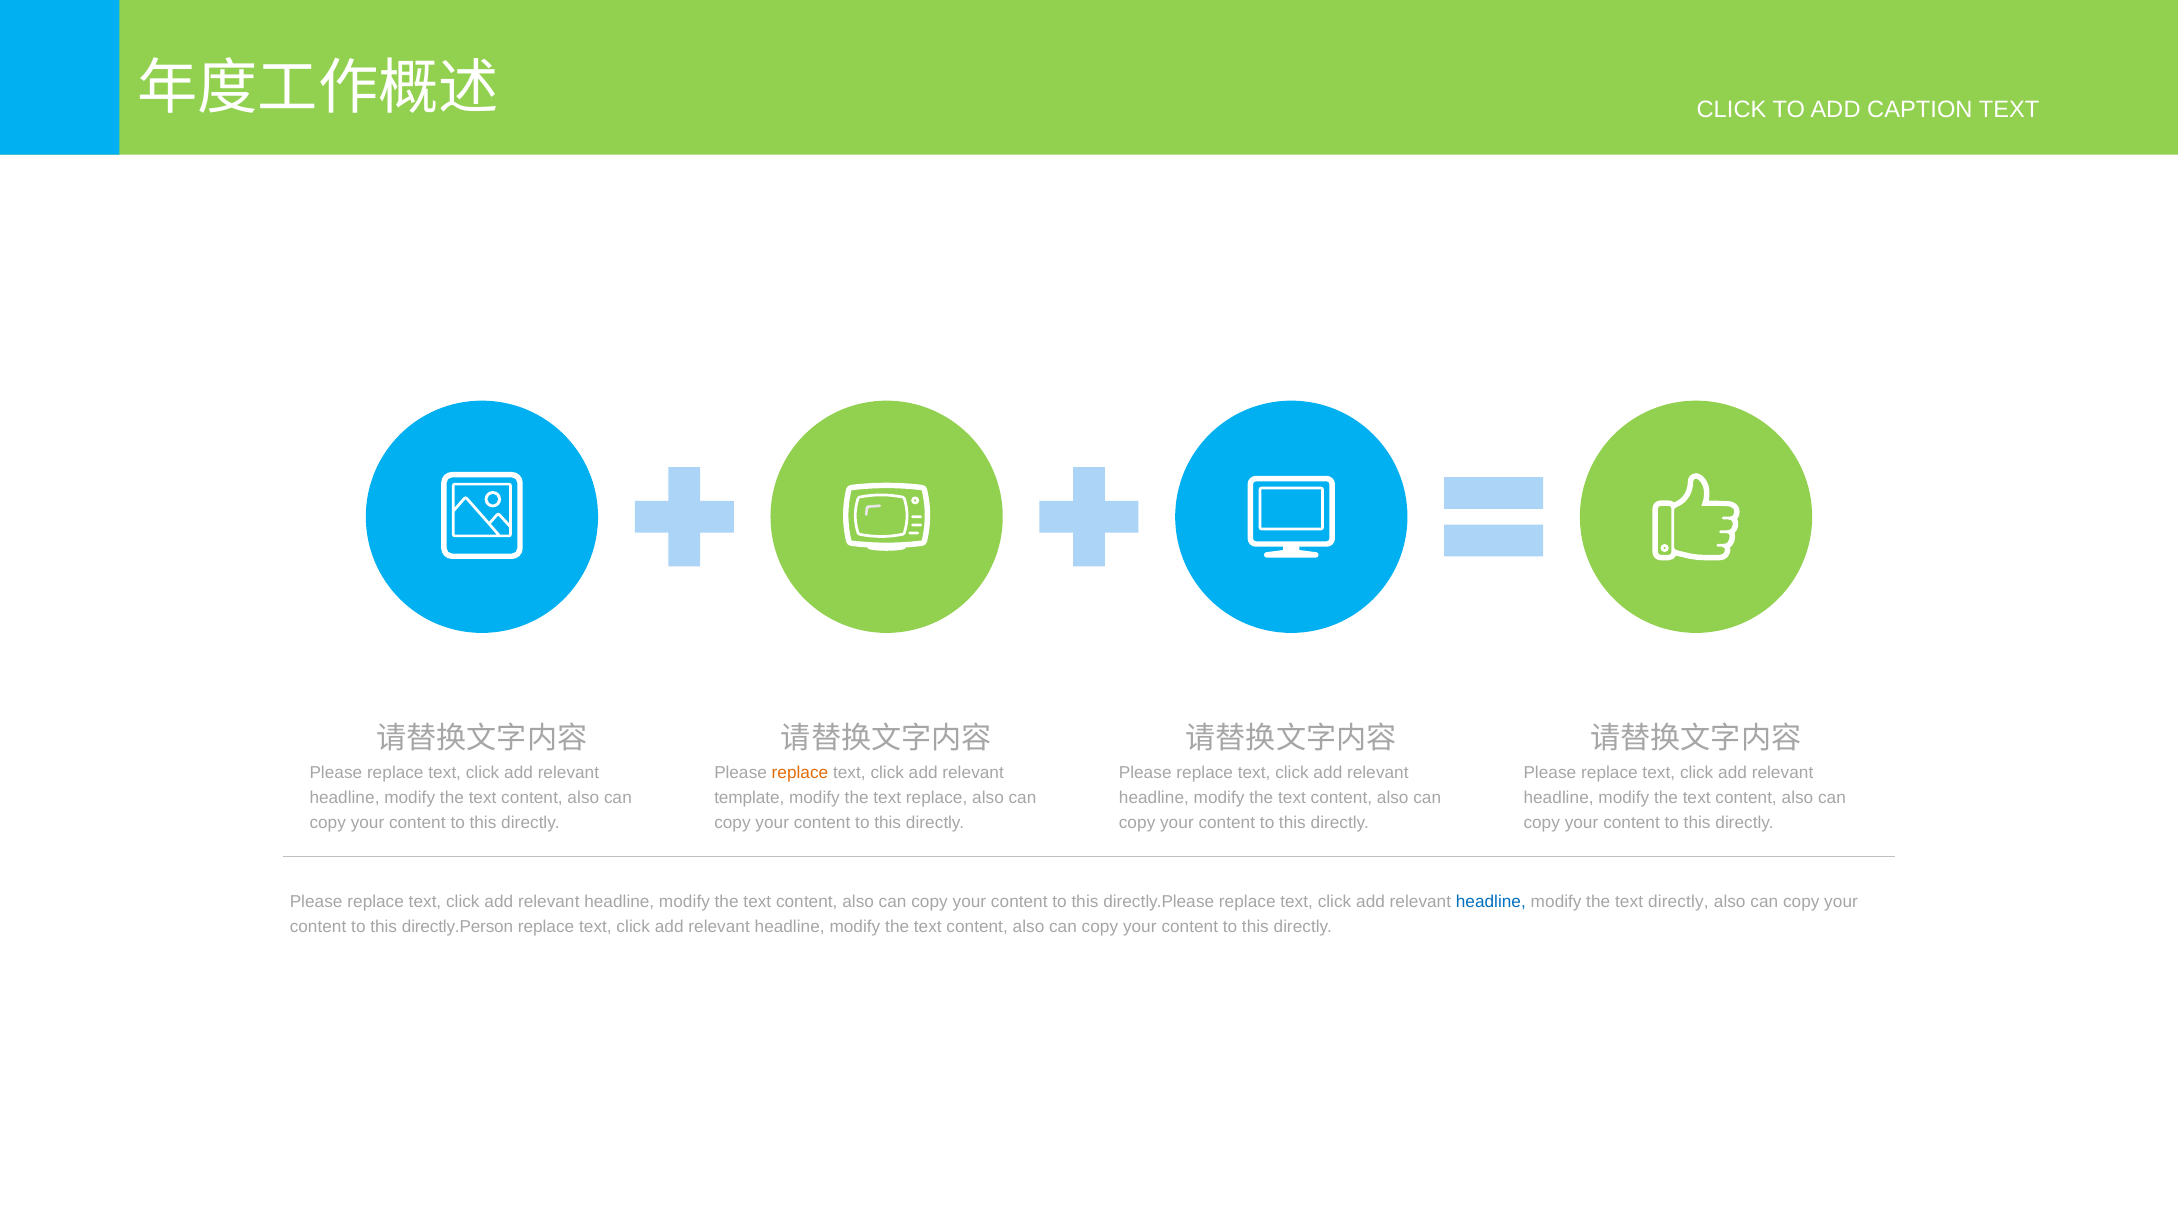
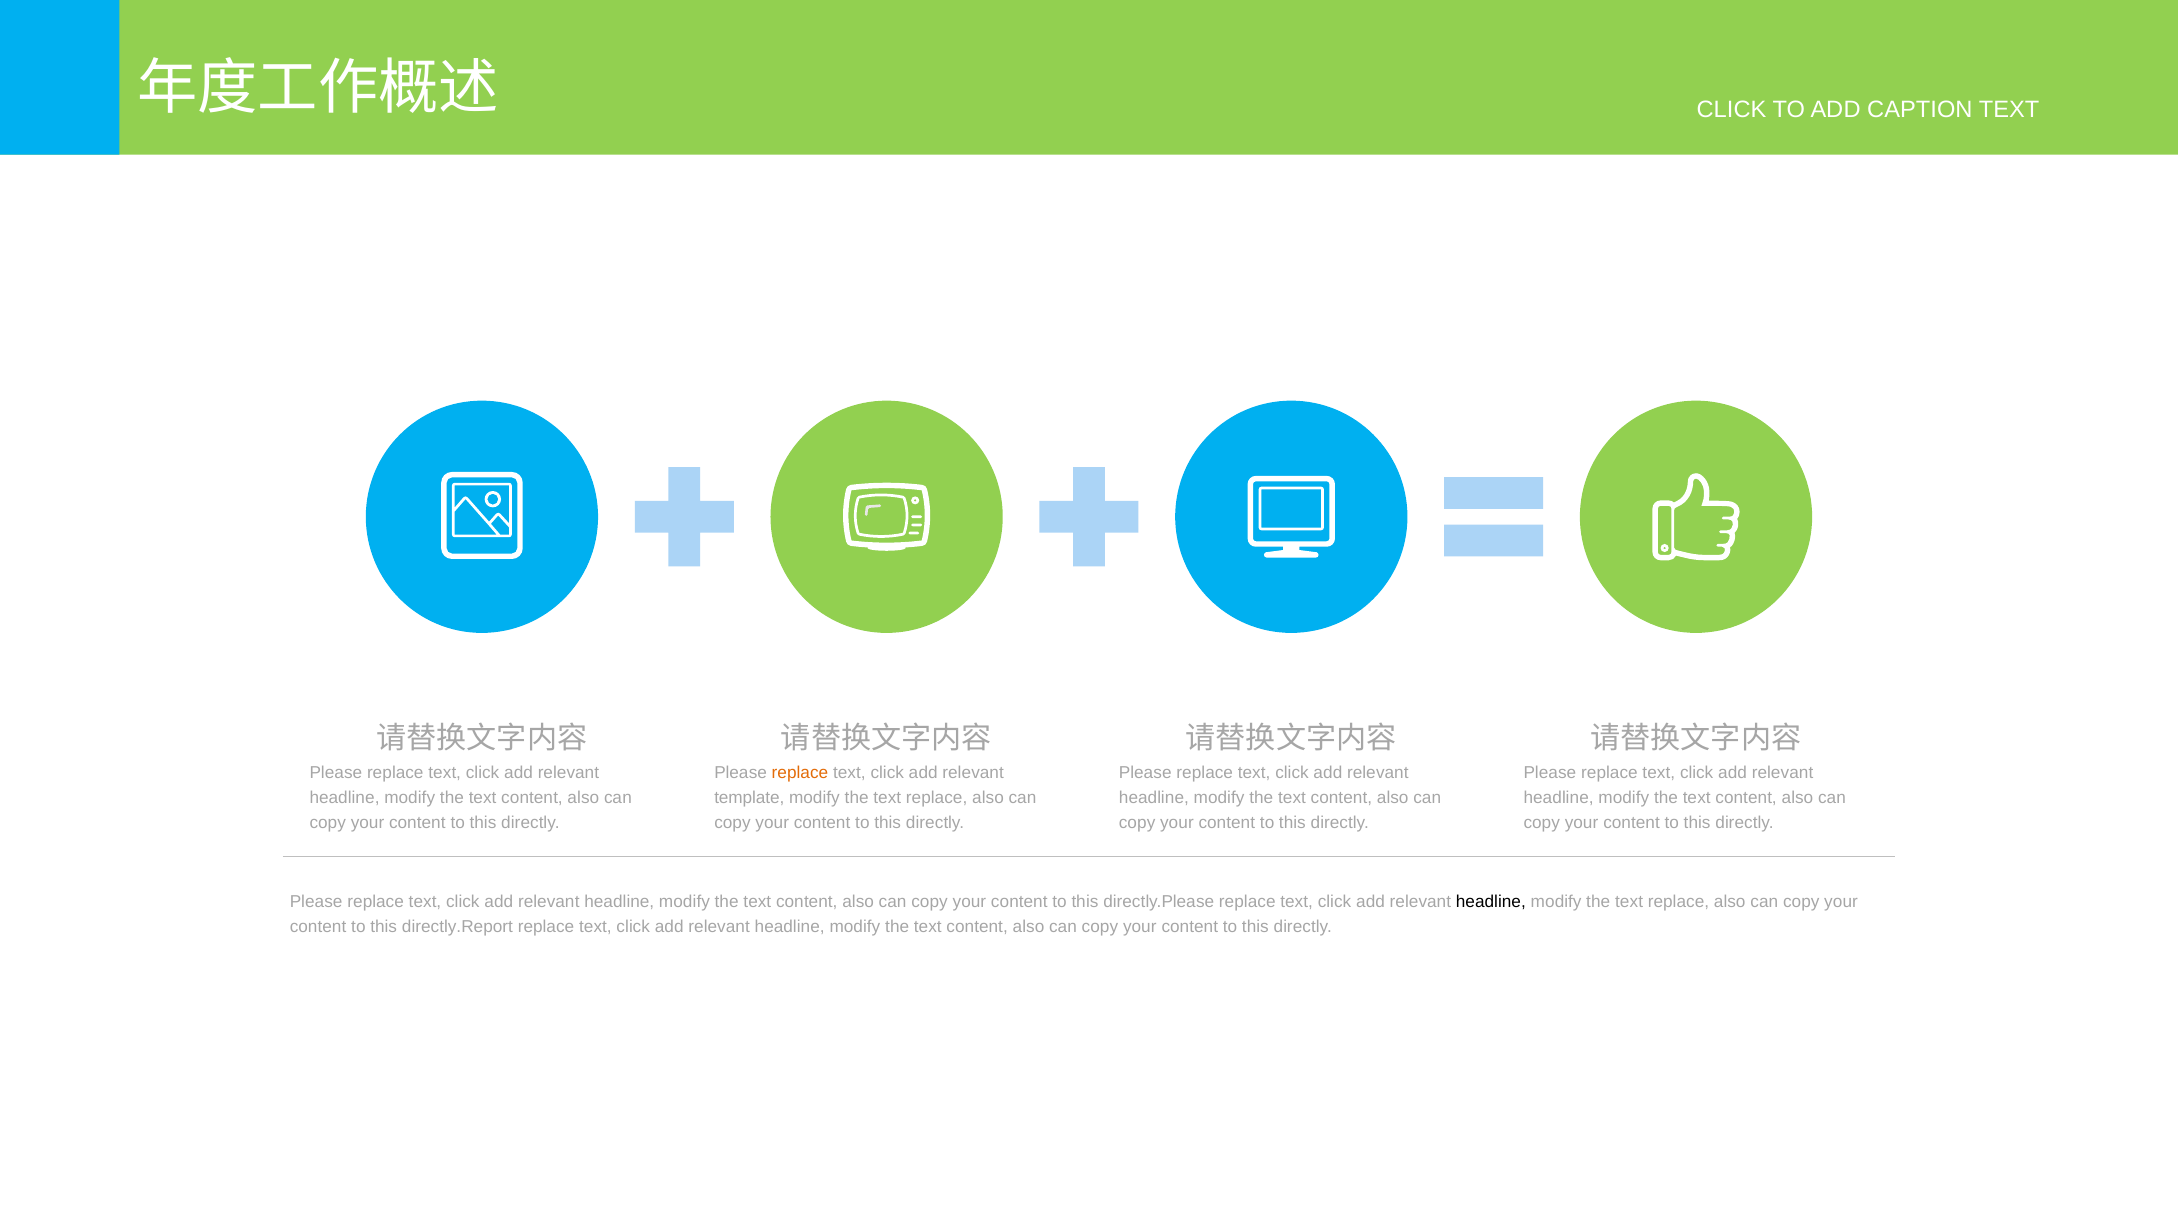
headline colour: blue -> black (1491, 902)
directly: directly -> replace (1678, 902)
directly.Person: directly.Person -> directly.Report (457, 927)
